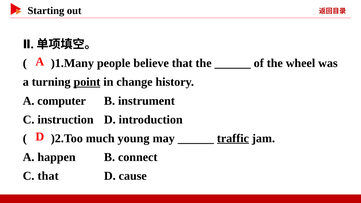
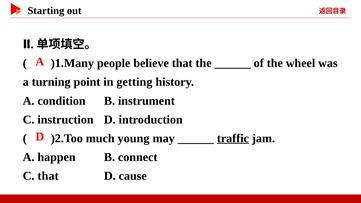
point underline: present -> none (87, 82)
change: change -> getting (134, 82)
computer: computer -> condition (62, 101)
